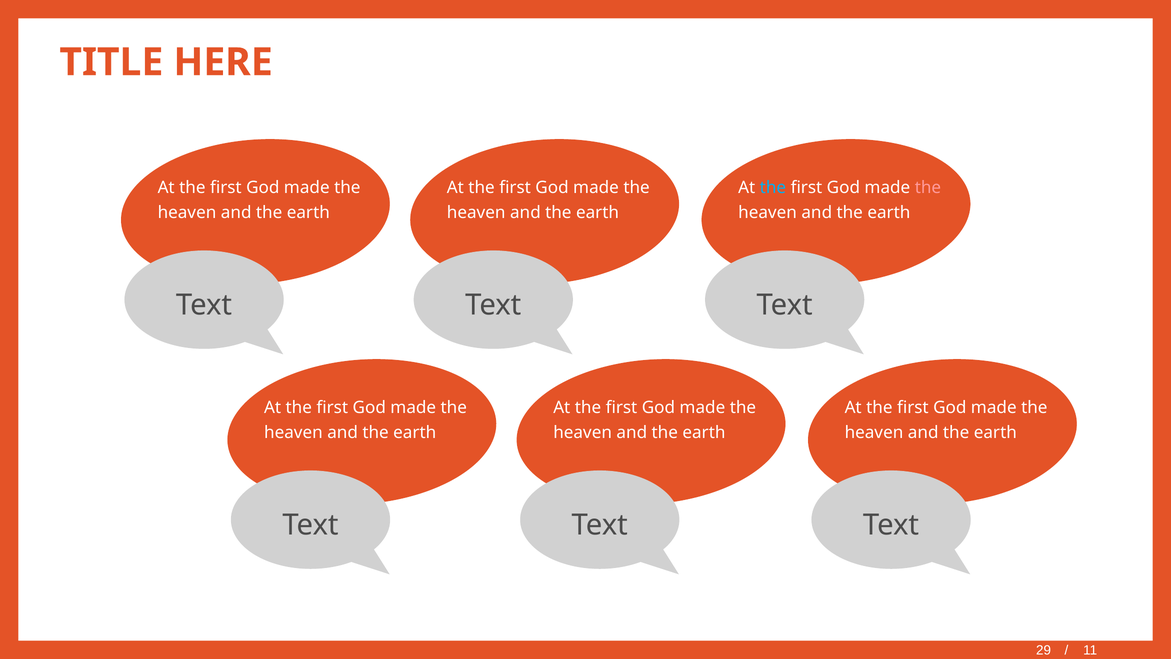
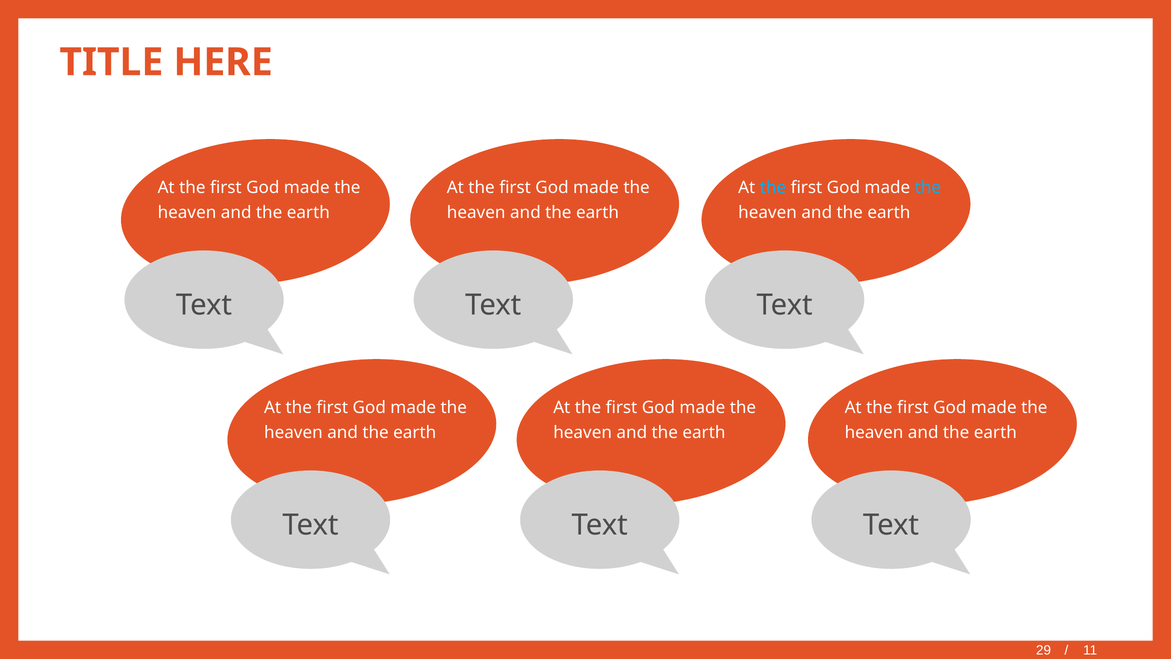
the colour: pink -> light blue (928, 188)
